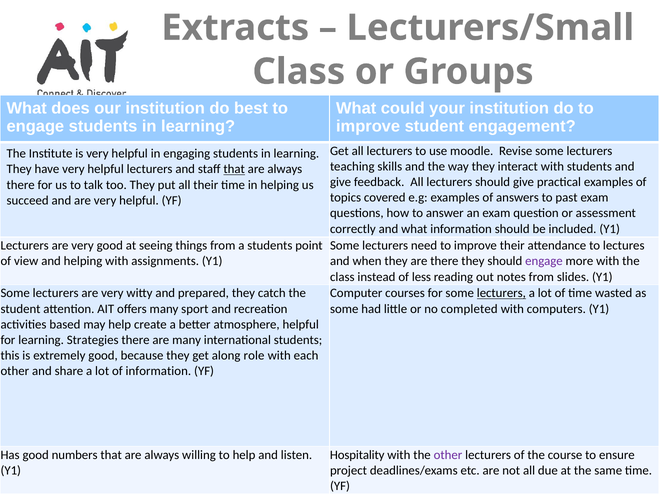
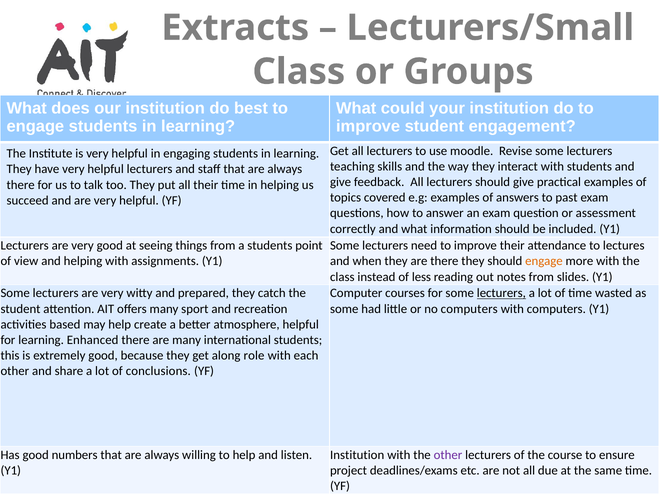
that underline: present -> none (234, 169)
engage colour: purple -> orange (544, 261)
no completed: completed -> computers (469, 309)
Strategies: Strategies -> Enhanced (93, 340)
of information: information -> conclusions (158, 371)
Hospitality: Hospitality -> Institution (357, 455)
